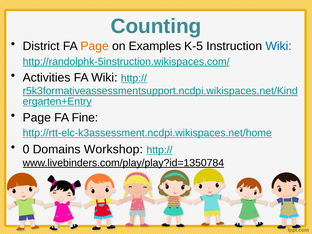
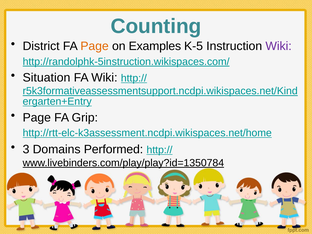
Wiki colour: blue -> purple (279, 46)
Activities: Activities -> Situation (46, 78)
Fine: Fine -> Grip (85, 118)
0: 0 -> 3 (26, 149)
Workshop: Workshop -> Performed (113, 149)
